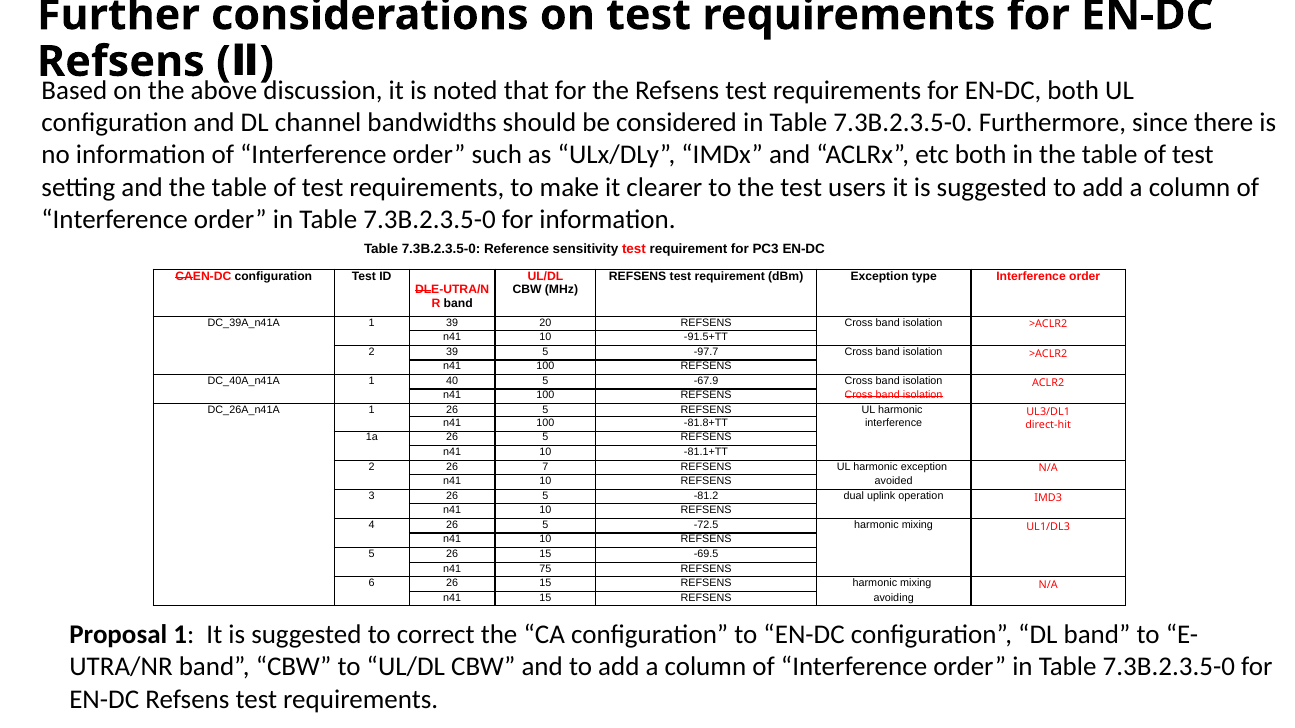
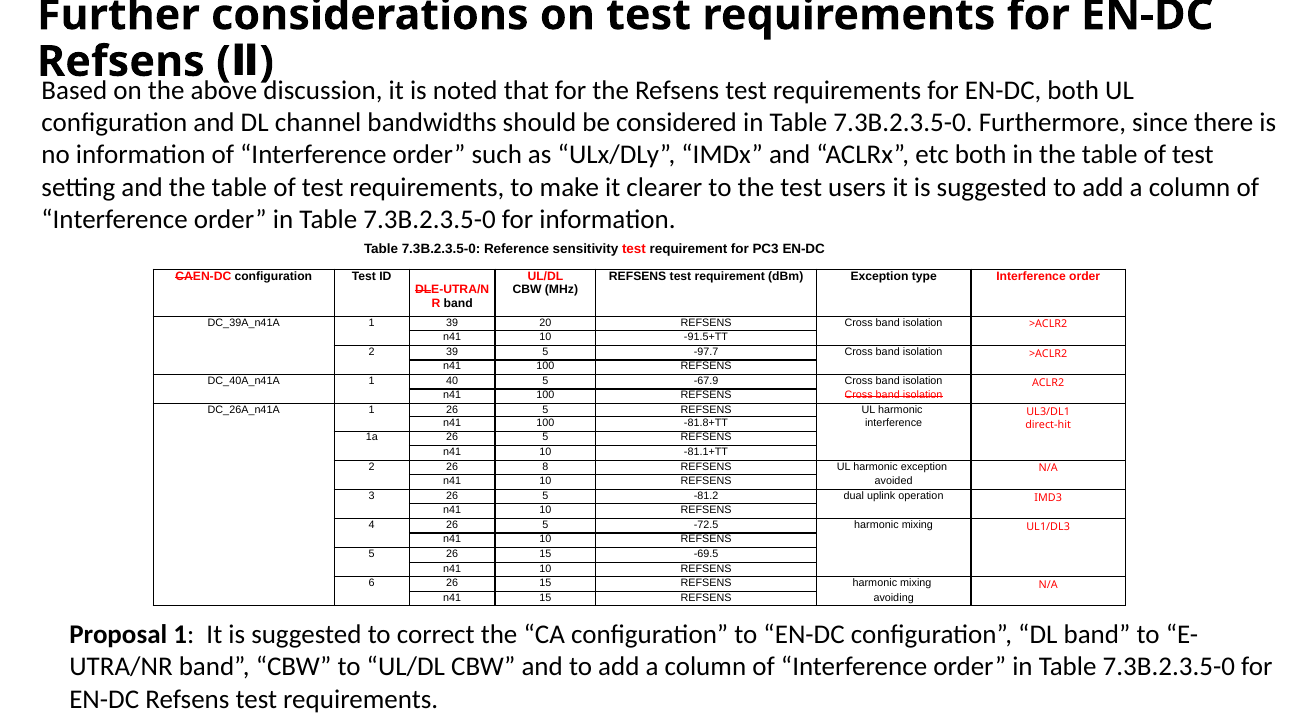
7: 7 -> 8 (545, 467)
75: 75 -> 10 (545, 569)
